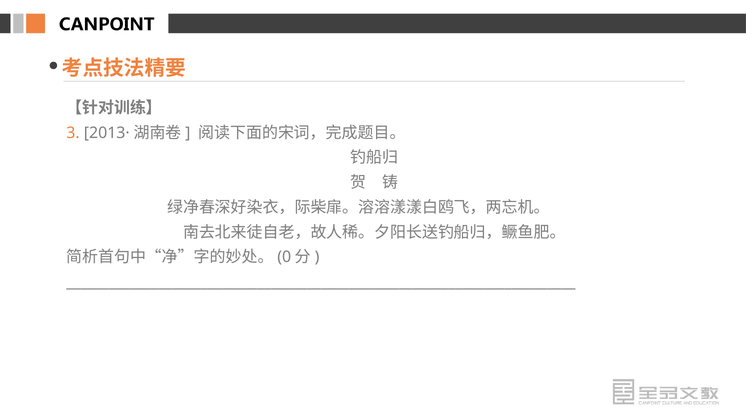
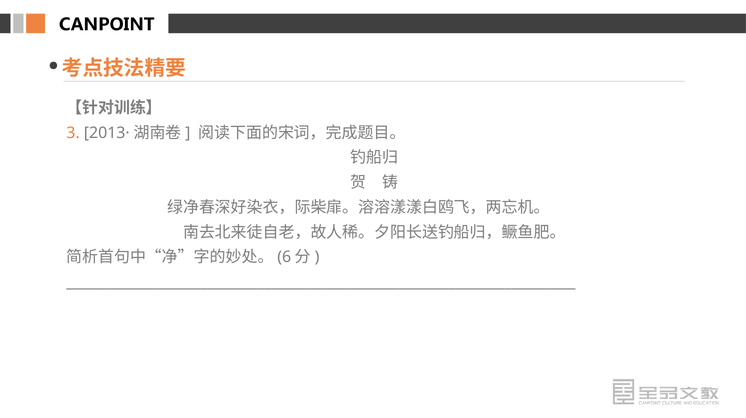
0: 0 -> 6 (284, 257)
